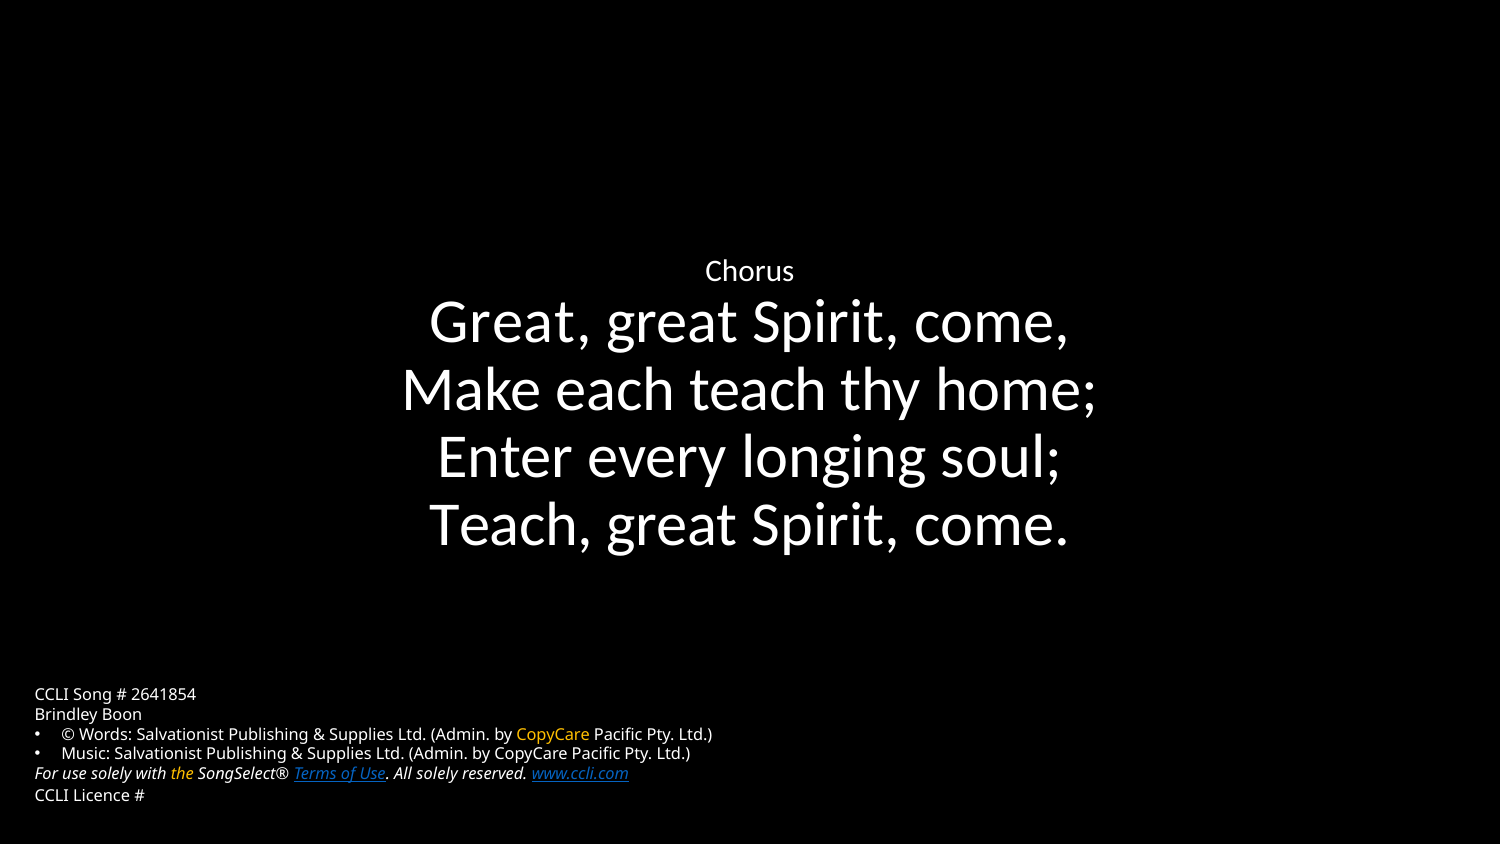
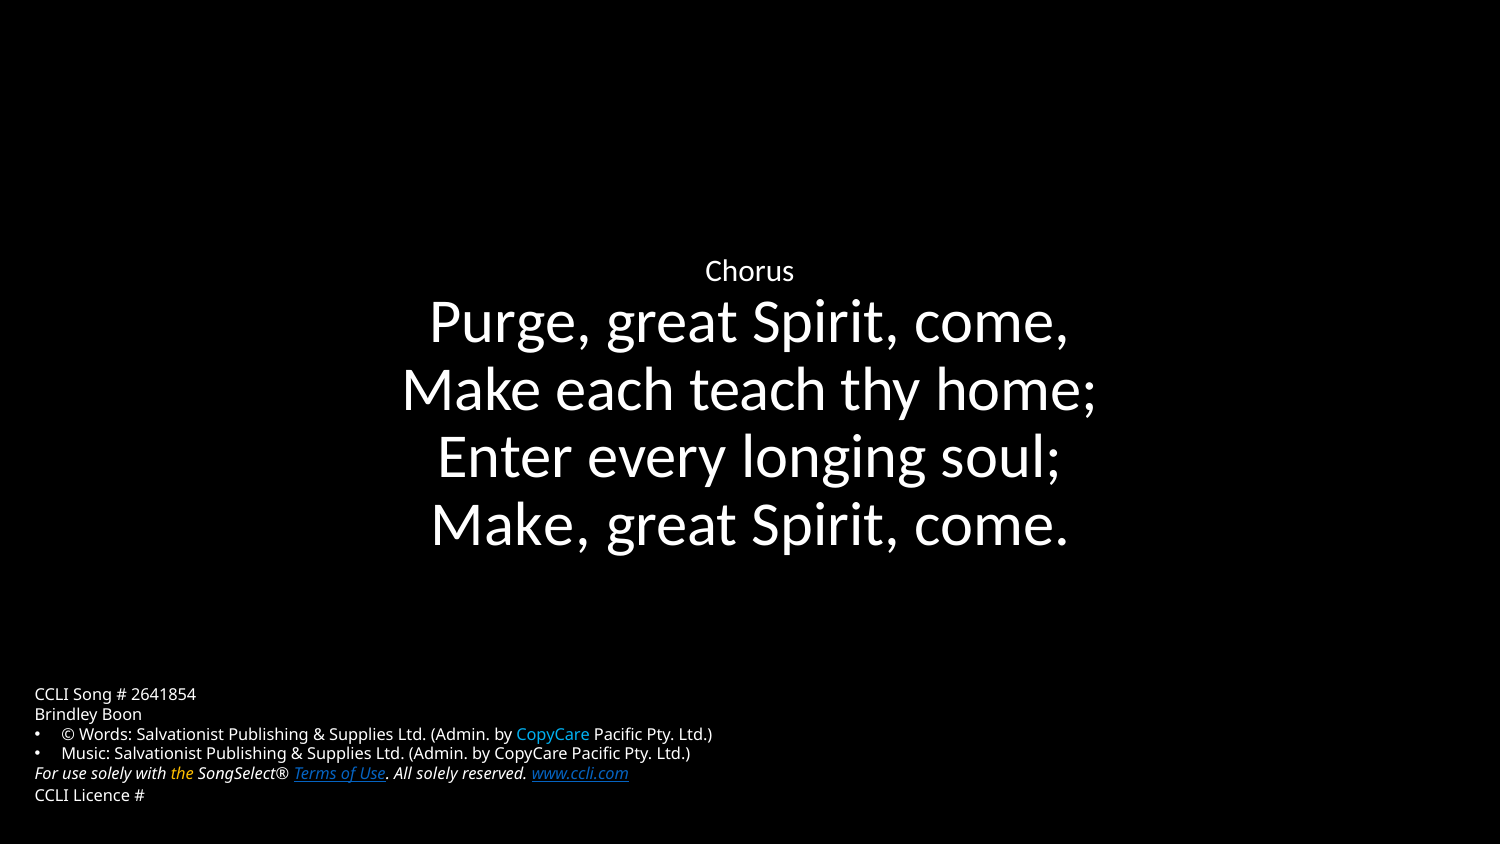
Great: Great -> Purge (511, 322)
Teach: Teach -> Make (511, 524)
CopyCare colour: yellow -> light blue (553, 735)
